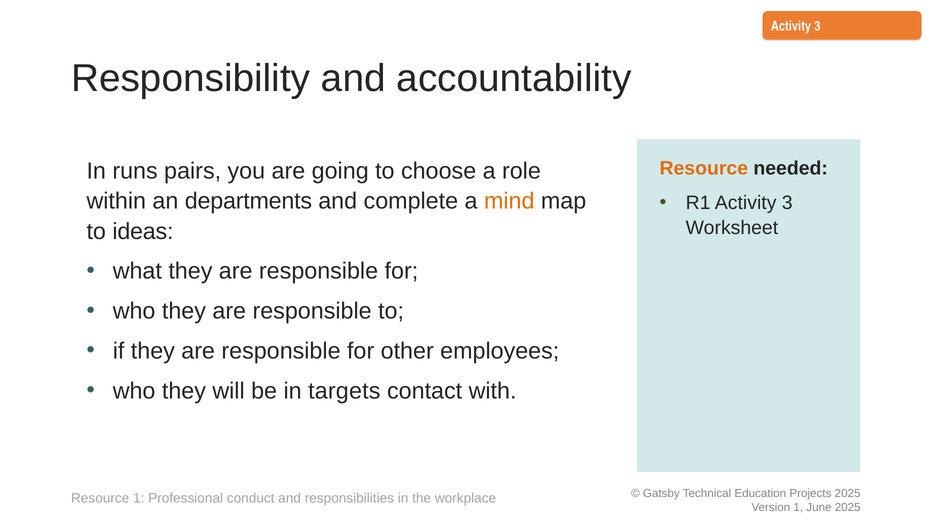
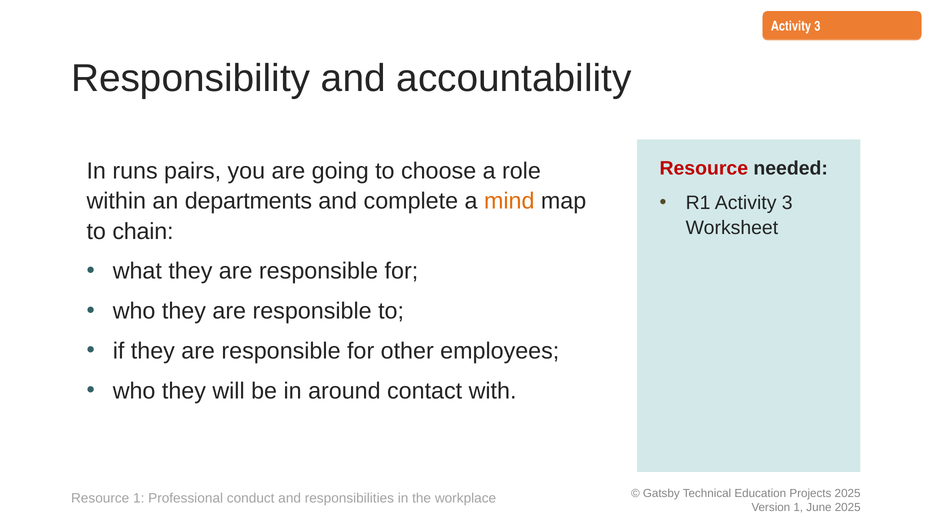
Resource colour: orange -> red (704, 168)
ideas: ideas -> chain (143, 232)
targets: targets -> around (344, 391)
